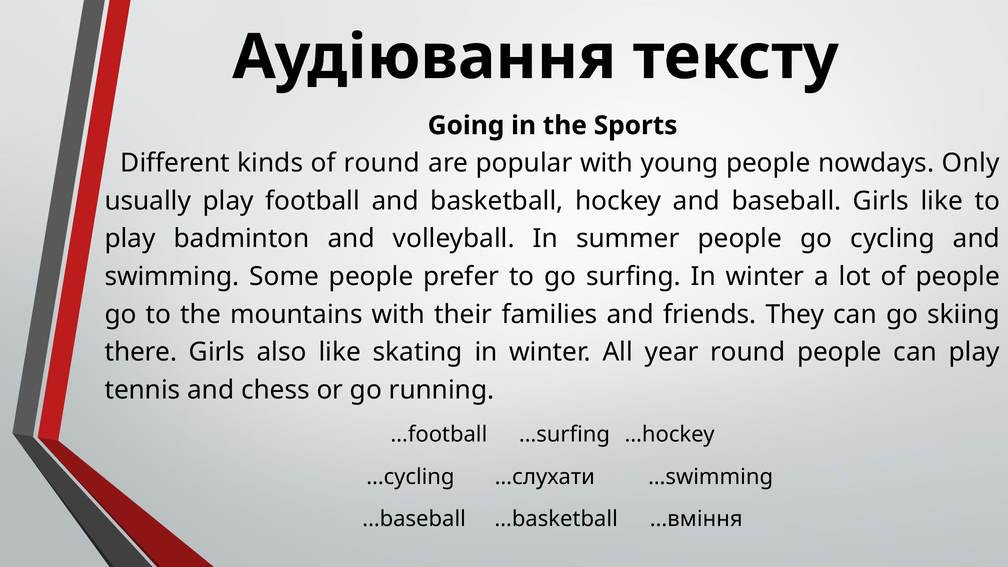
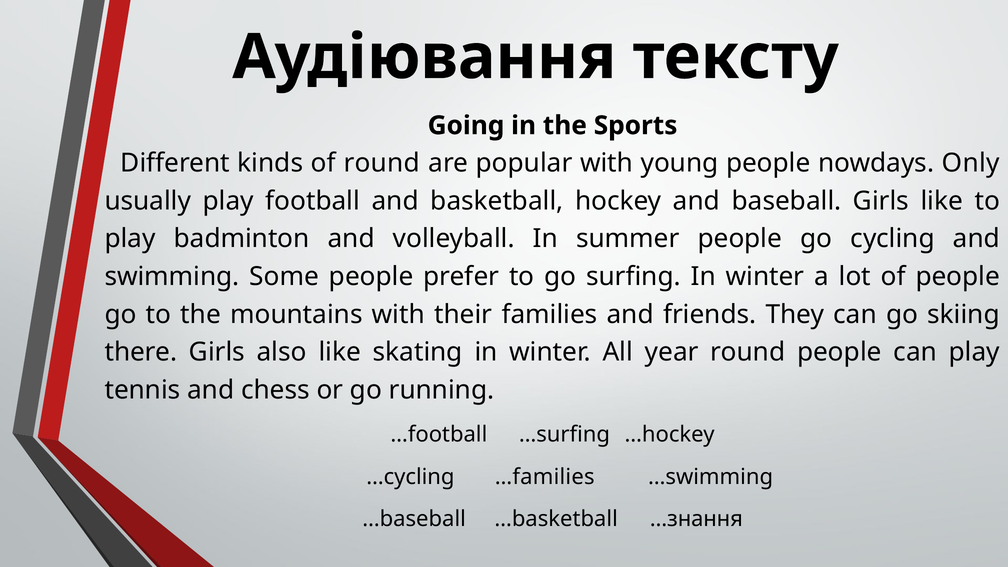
…слухати: …слухати -> …families (545, 477)
…вміння: …вміння -> …знання (696, 519)
